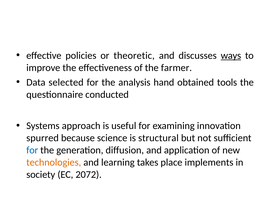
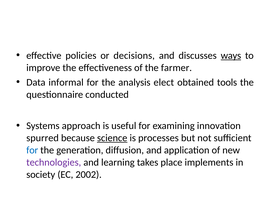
theoretic: theoretic -> decisions (134, 55)
selected: selected -> informal (66, 82)
hand: hand -> elect (164, 82)
science underline: none -> present (112, 138)
structural: structural -> processes (158, 138)
technologies colour: orange -> purple (54, 162)
2072: 2072 -> 2002 (89, 174)
